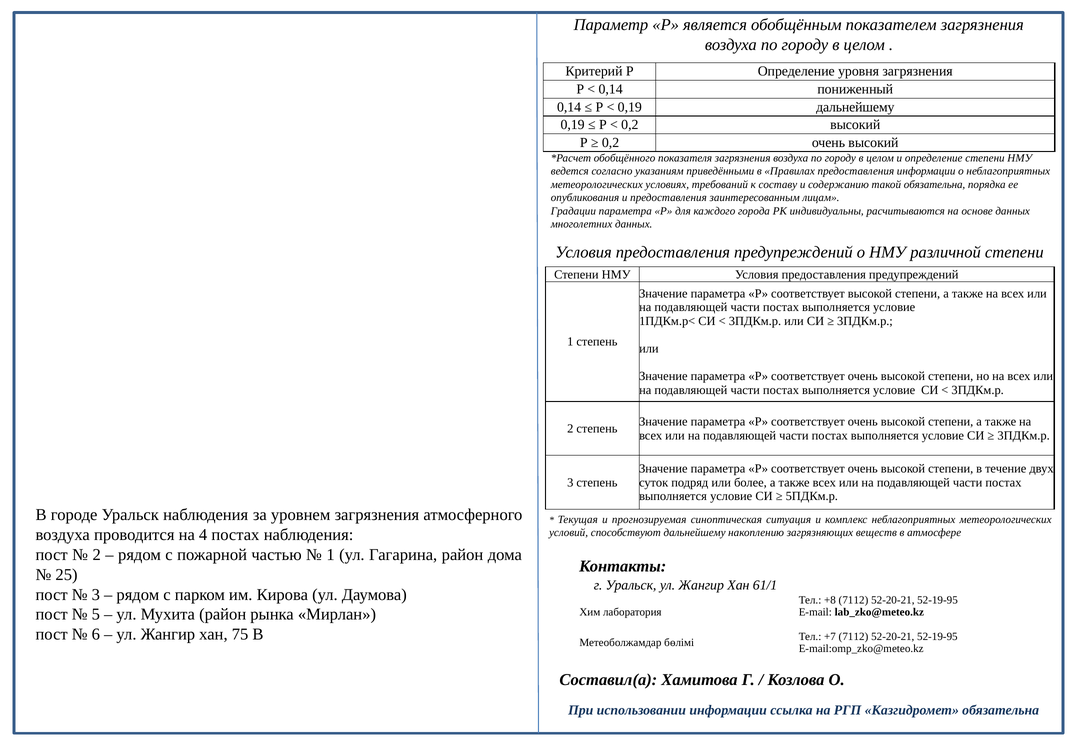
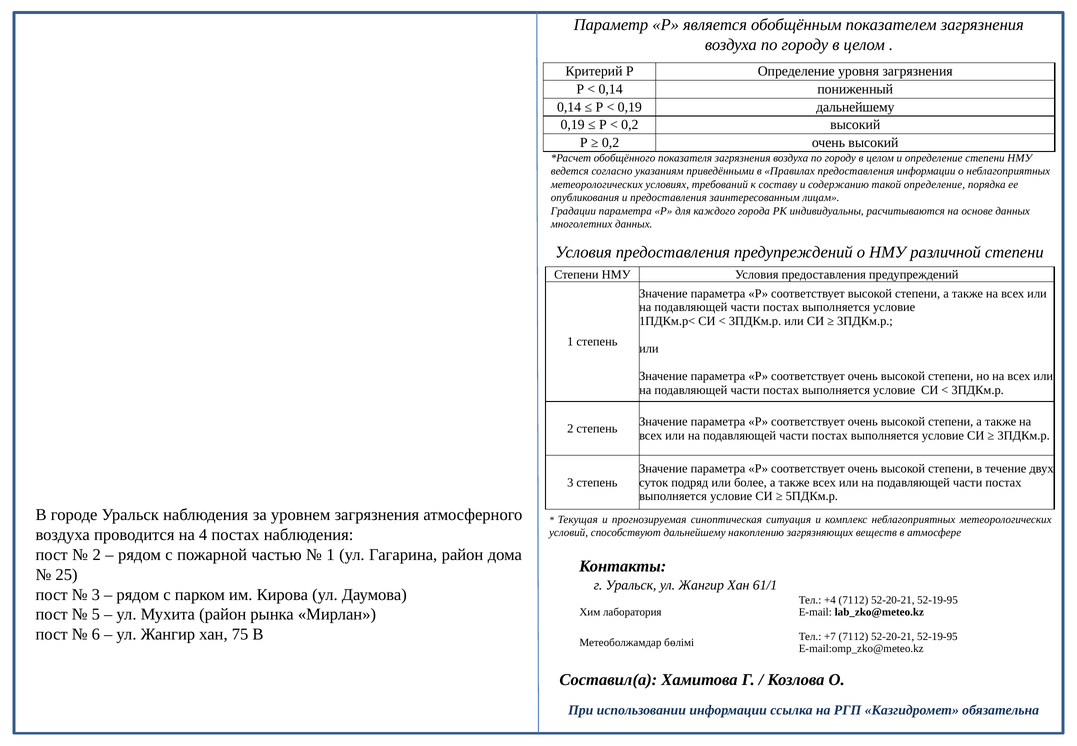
такой обязательна: обязательна -> определение (934, 184)
+8: +8 -> +4 (830, 600)
